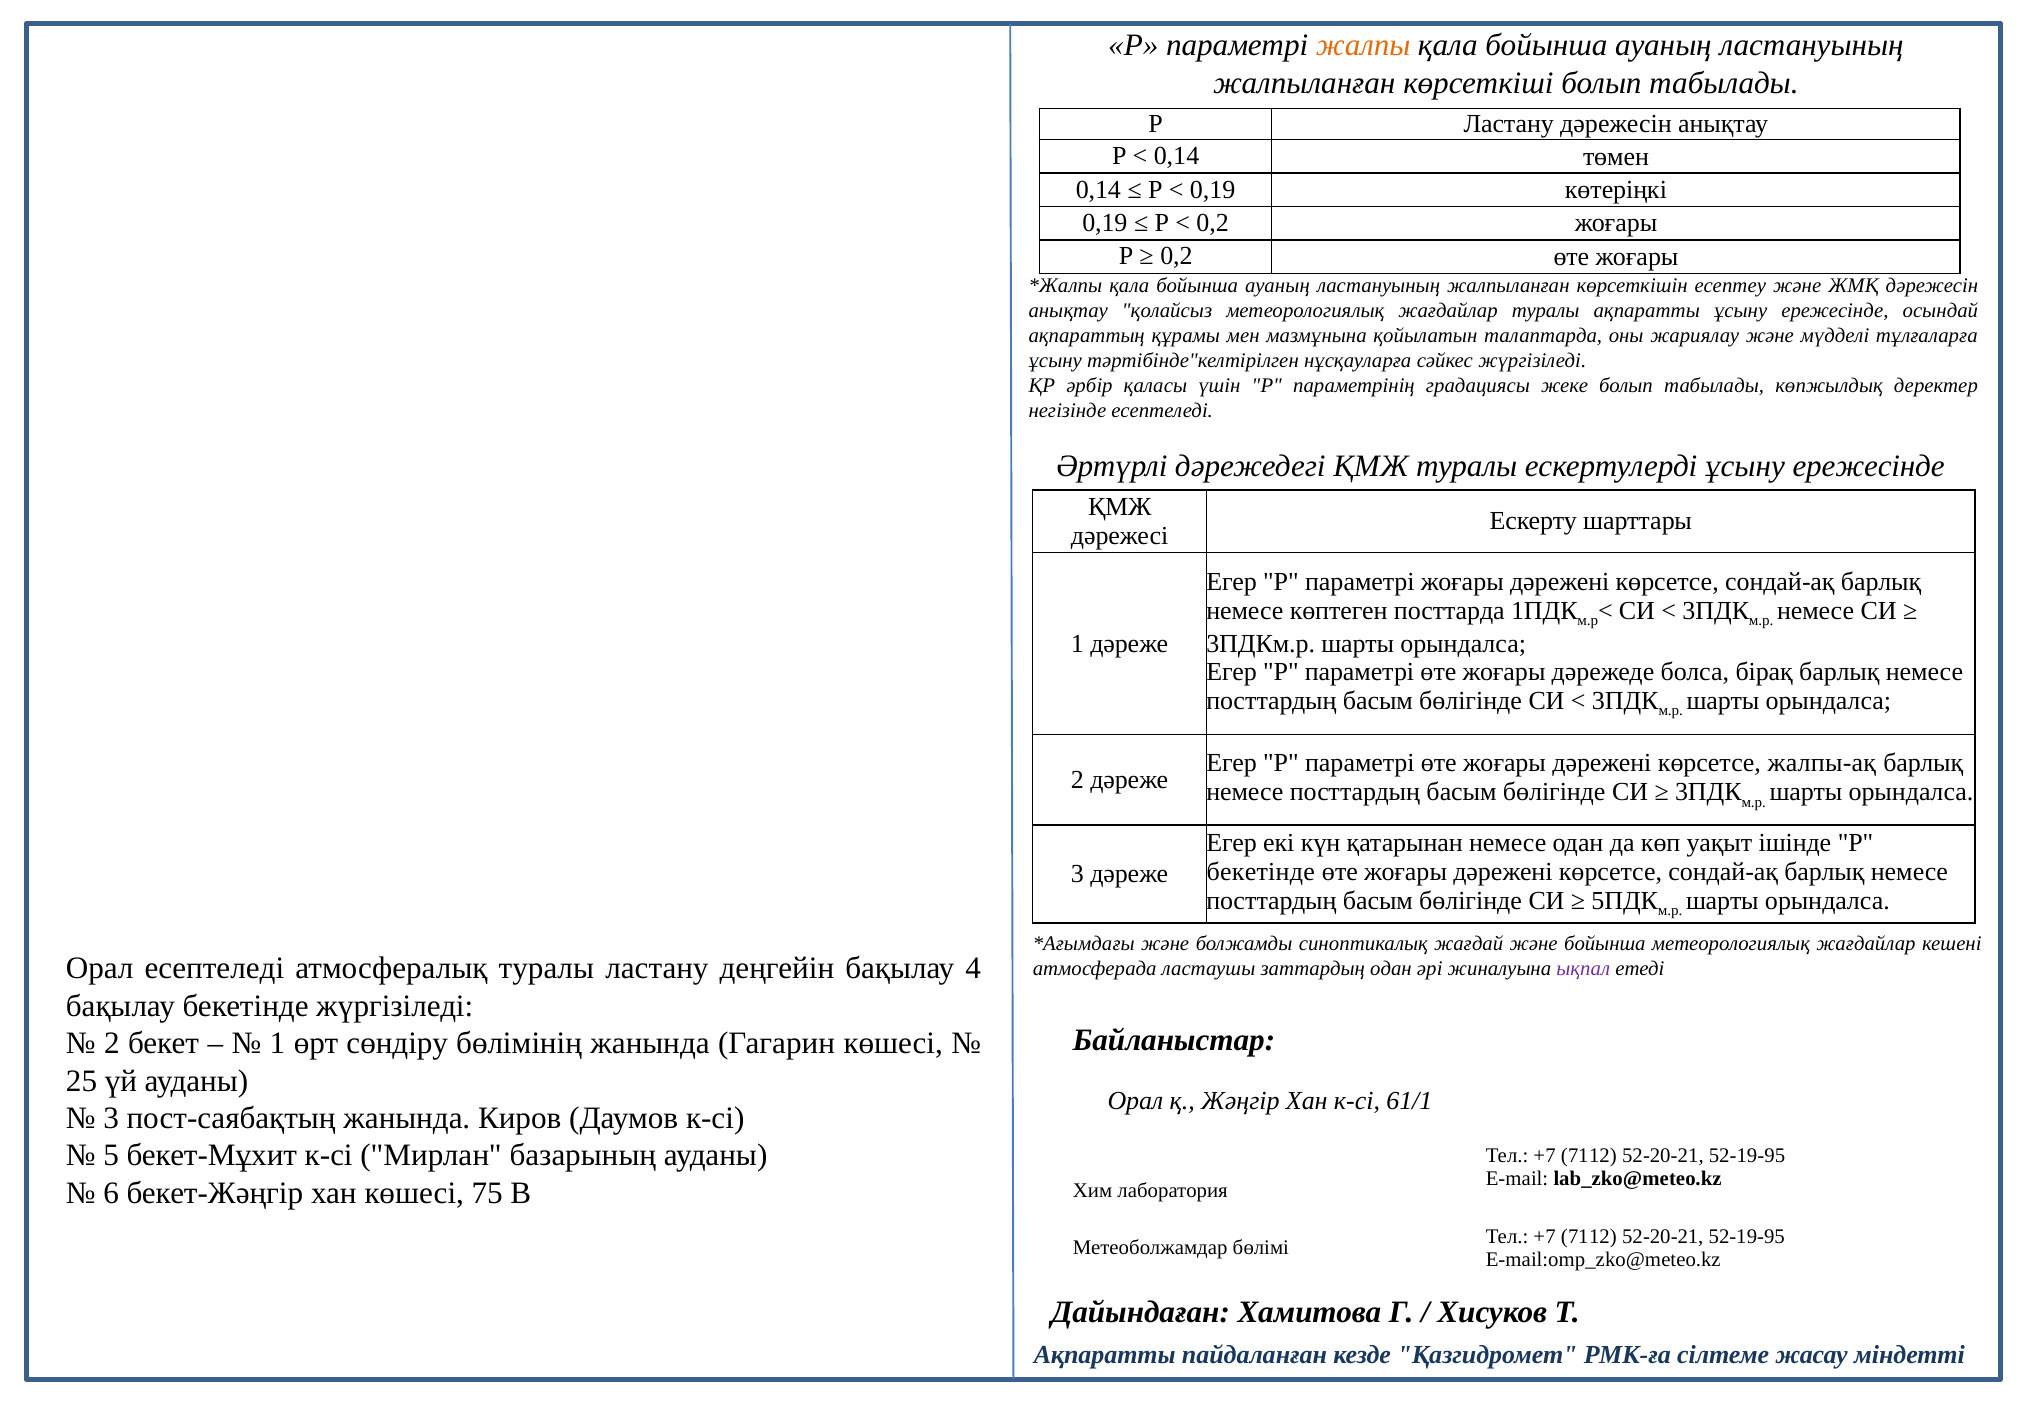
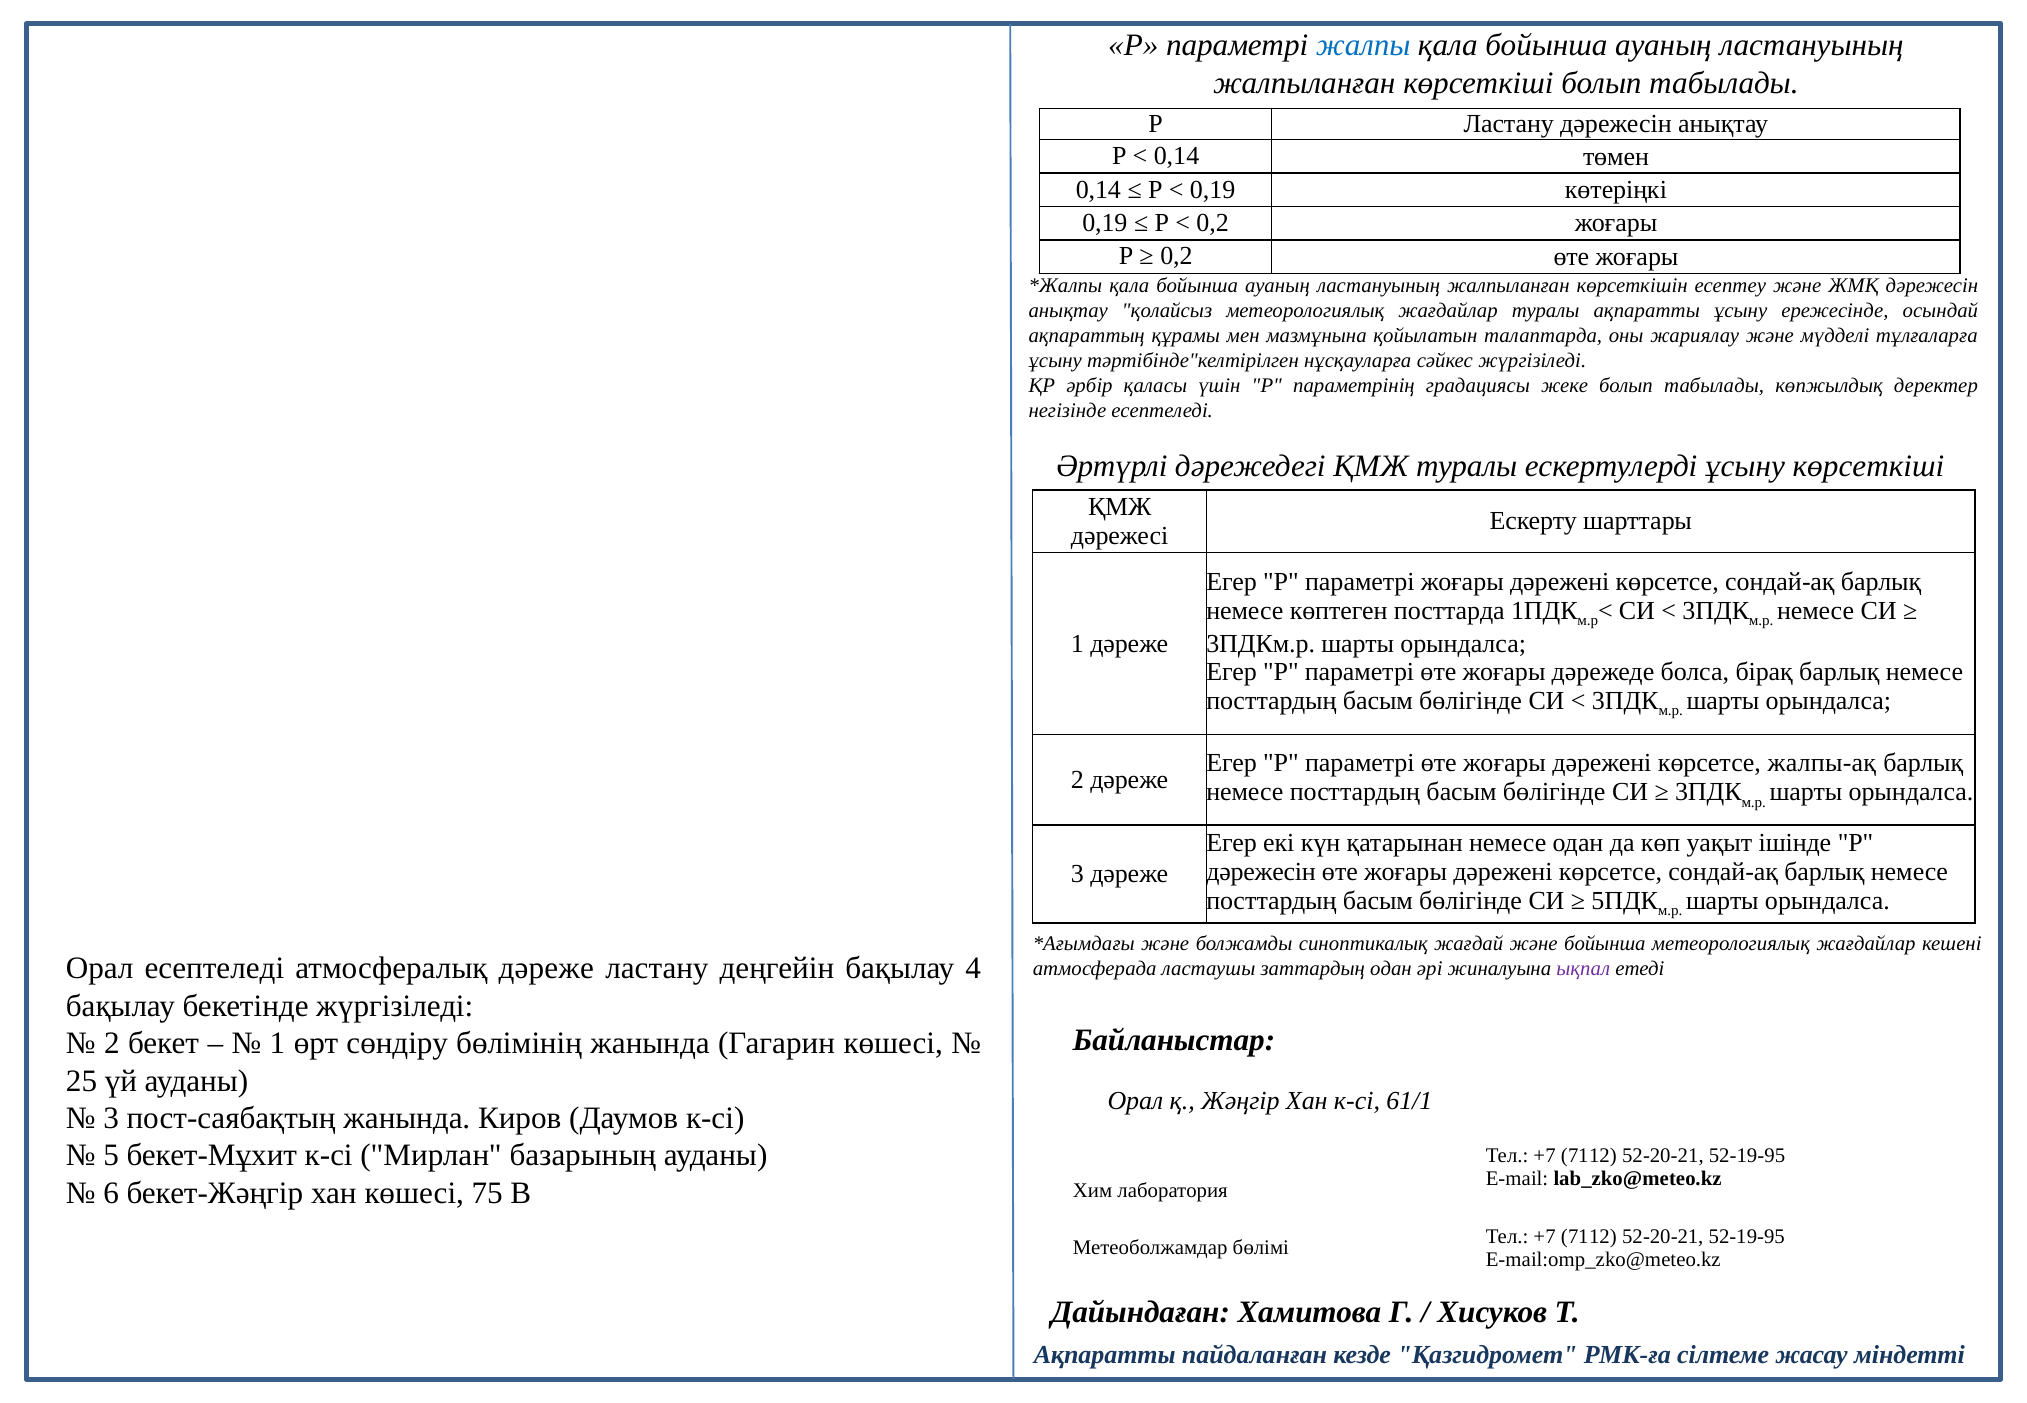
жалпы colour: orange -> blue (1363, 46)
ескертулерді ұсыну ережесінде: ережесінде -> көрсеткіші (1868, 467)
бекетінде: бекетінде -> дәрежесін (1261, 872)
атмосфералық туралы: туралы -> дәреже (546, 969)
